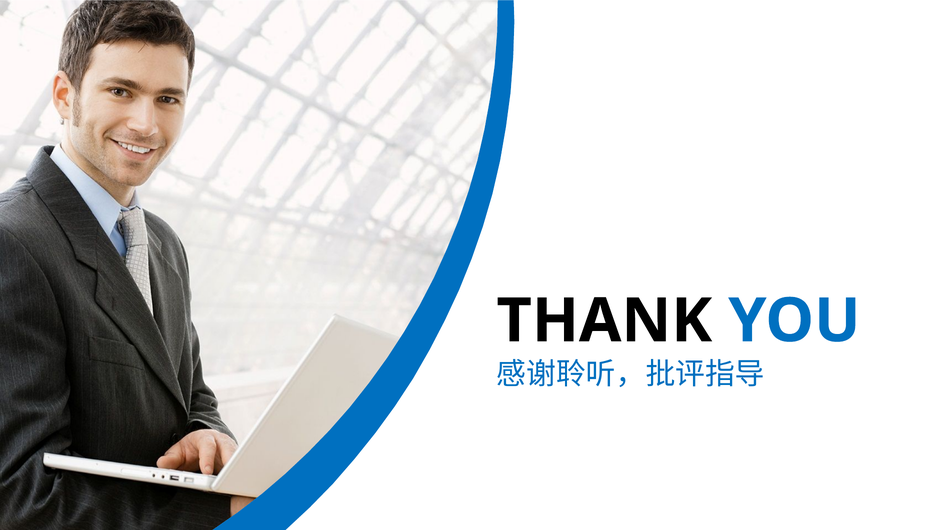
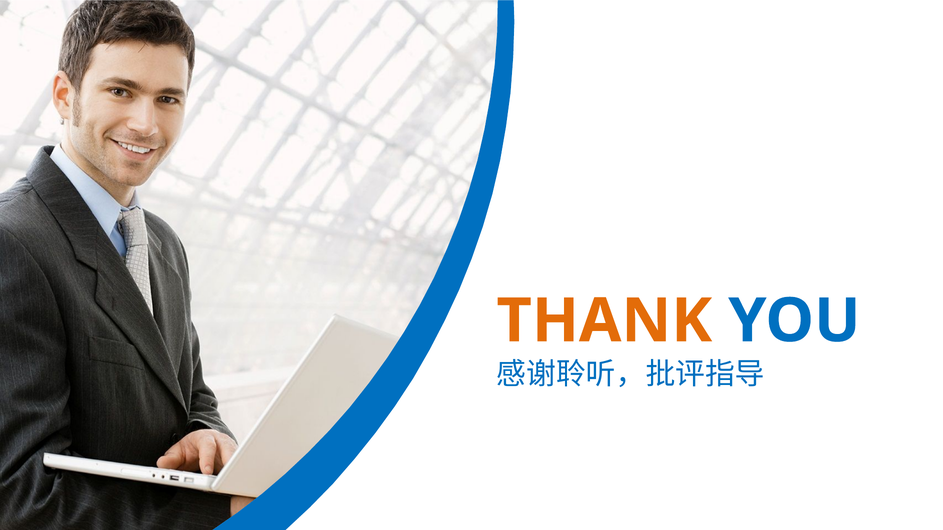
THANK colour: black -> orange (604, 321)
